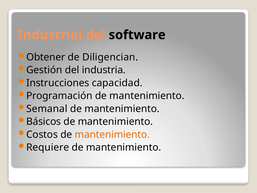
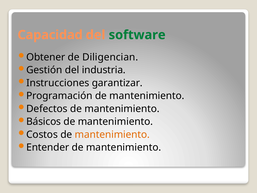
Industrial: Industrial -> Capacidad (50, 35)
software colour: black -> green (137, 35)
capacidad: capacidad -> garantizar (117, 83)
Semanal: Semanal -> Defectos (47, 109)
Requiere: Requiere -> Entender (48, 147)
